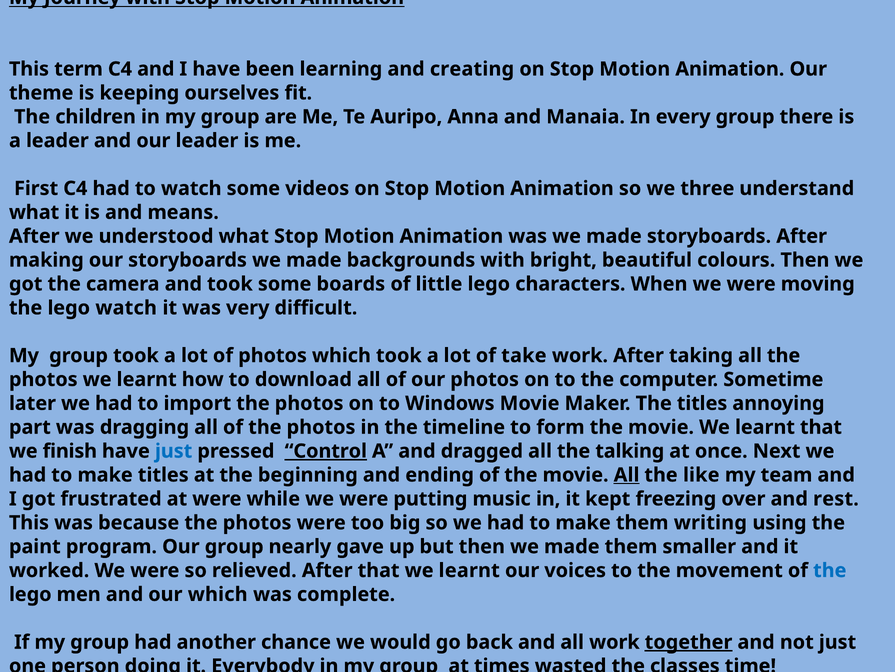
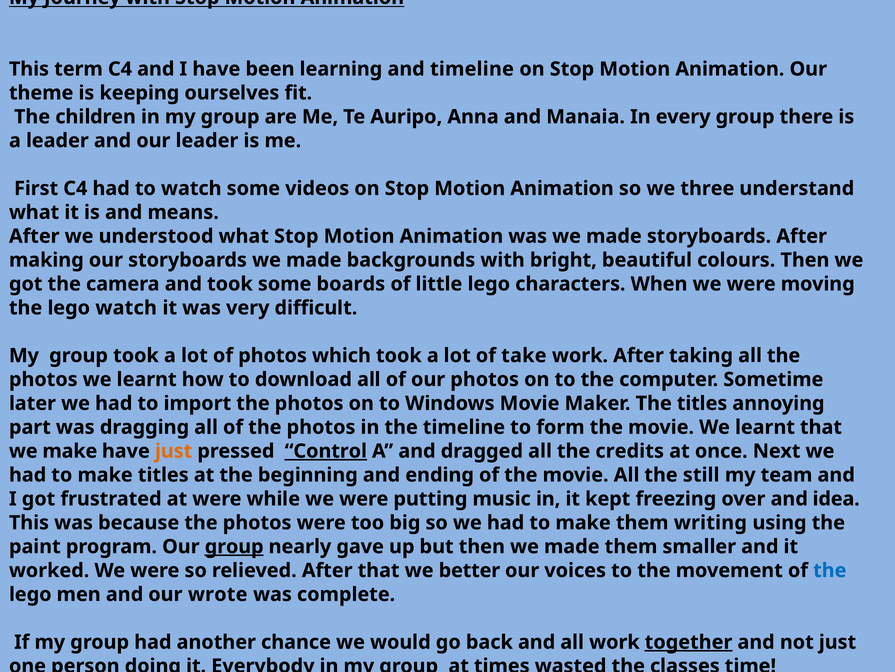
and creating: creating -> timeline (472, 69)
we finish: finish -> make (70, 451)
just colour: blue -> orange (174, 451)
talking: talking -> credits (630, 451)
All underline: present -> none (626, 474)
like: like -> still (701, 474)
rest: rest -> idea (836, 498)
group underline: none -> present (234, 546)
that we learnt: learnt -> better (469, 570)
our which: which -> wrote (218, 594)
